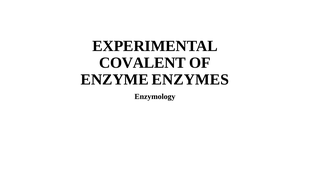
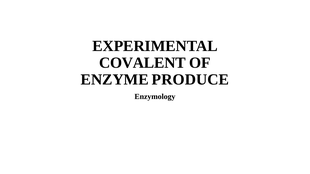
ENZYMES: ENZYMES -> PRODUCE (190, 80)
